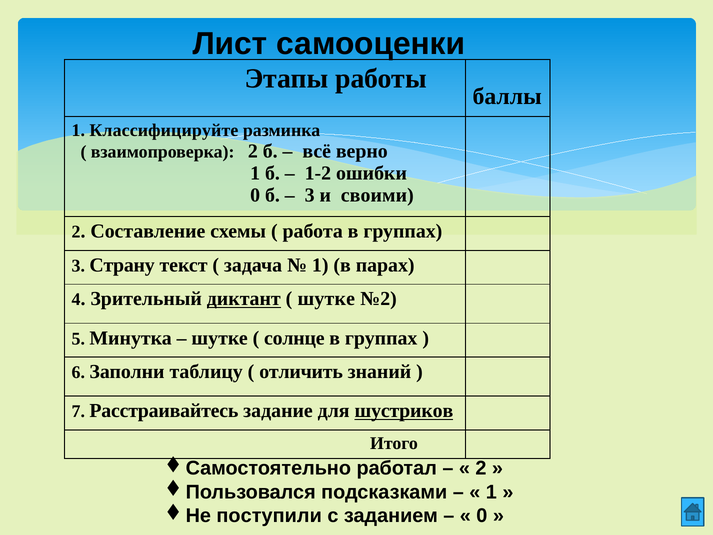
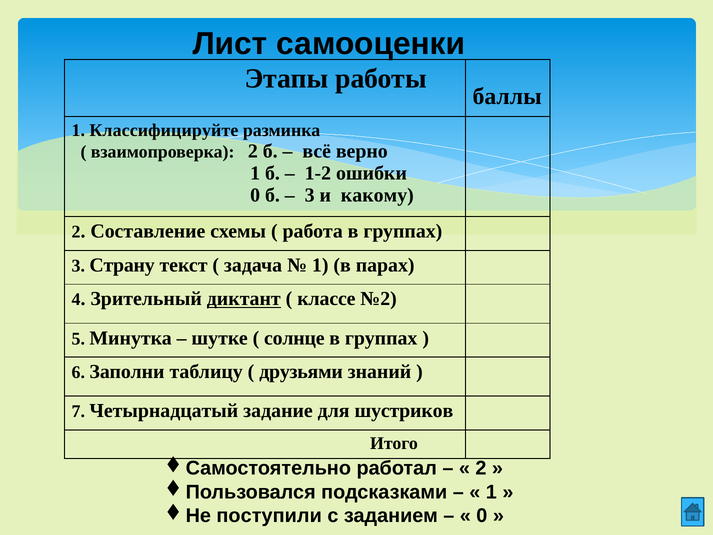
своими: своими -> какому (377, 195)
шутке: шутке -> классе (326, 299)
отличить: отличить -> друзьями (301, 372)
Расстраивайтесь: Расстраивайтесь -> Четырнадцатый (164, 411)
шустриков underline: present -> none (404, 411)
